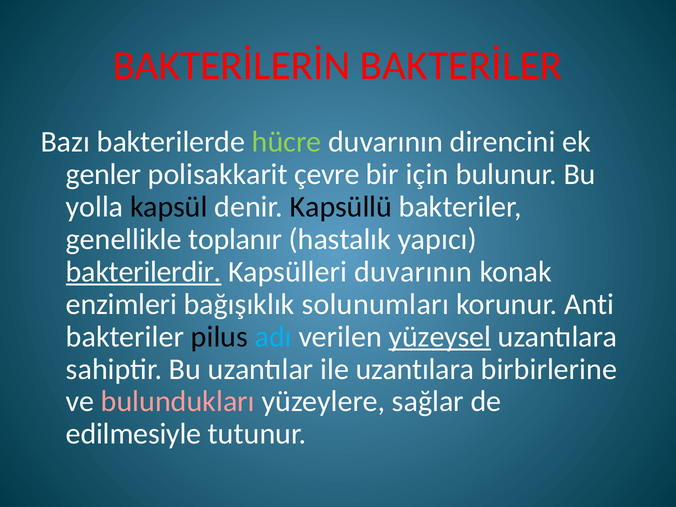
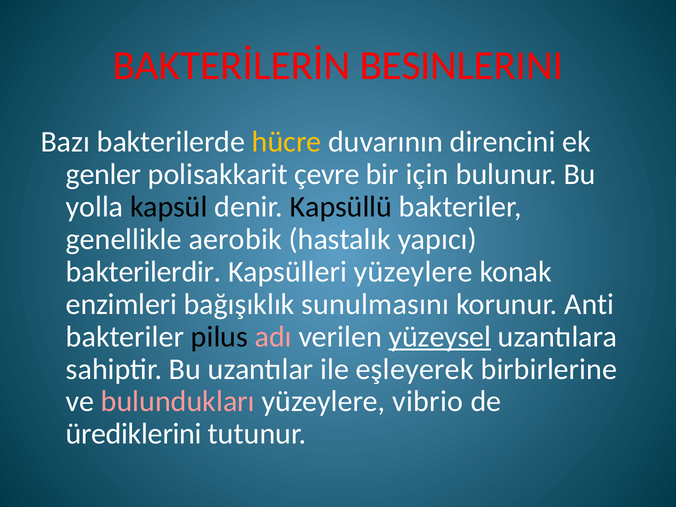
BAKTERİLER: BAKTERİLER -> BESINLERINI (461, 65)
hücre colour: light green -> yellow (287, 142)
toplanır: toplanır -> aerobik (235, 239)
bakterilerdir underline: present -> none (144, 272)
Kapsülleri duvarının: duvarının -> yüzeylere (413, 272)
solunumları: solunumları -> sunulmasını (375, 304)
adı colour: light blue -> pink (273, 337)
ile uzantılara: uzantılara -> eşleyerek (415, 369)
sağlar: sağlar -> vibrio (428, 402)
edilmesiyle: edilmesiyle -> ürediklerini (134, 434)
